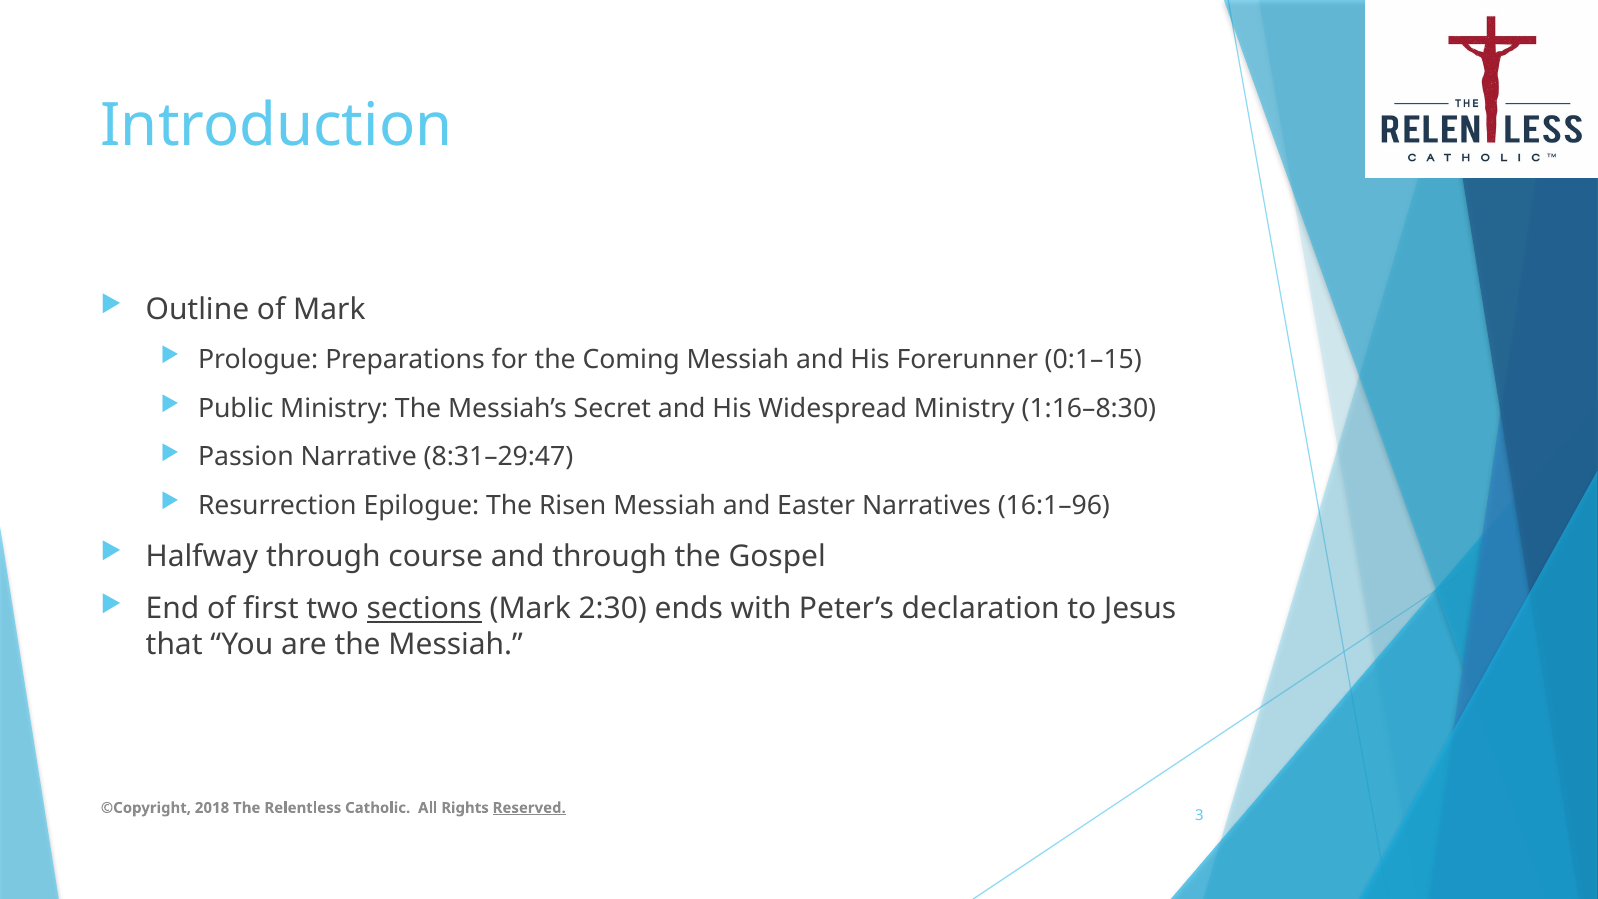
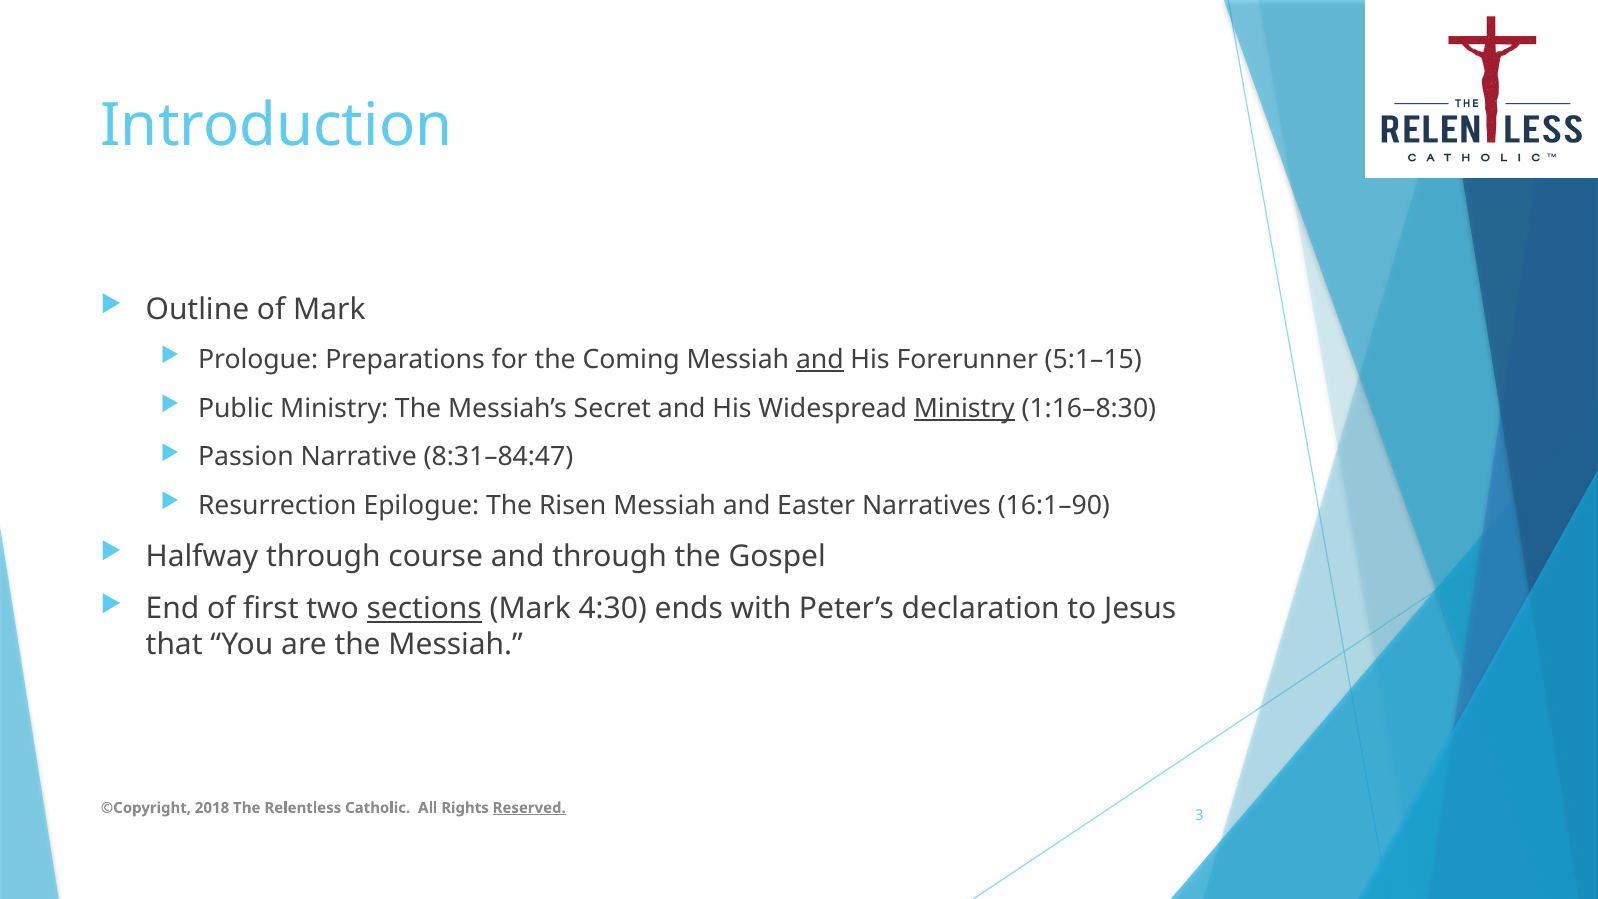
and underline: none -> present (820, 360)
0:1–15: 0:1–15 -> 5:1–15 (1093, 360)
Ministry underline: none -> present (964, 408)
8:31–29:47: 8:31–29:47 -> 8:31–84:47 (499, 457)
16:1–96: 16:1–96 -> 16:1–90 (1054, 505)
2:30: 2:30 -> 4:30 (613, 609)
